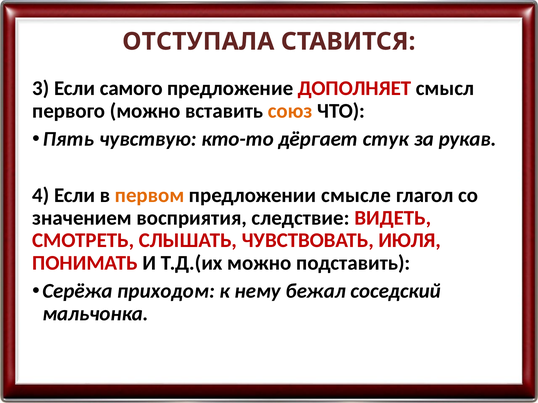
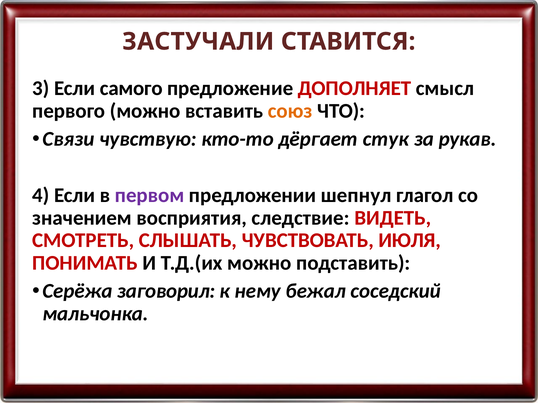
ОТСТУПАЛА: ОТСТУПАЛА -> ЗАСТУЧАЛИ (198, 42)
Пять: Пять -> Связи (68, 139)
первом colour: orange -> purple (150, 196)
смысле: смысле -> шепнул (356, 196)
приходом: приходом -> заговорил (166, 291)
